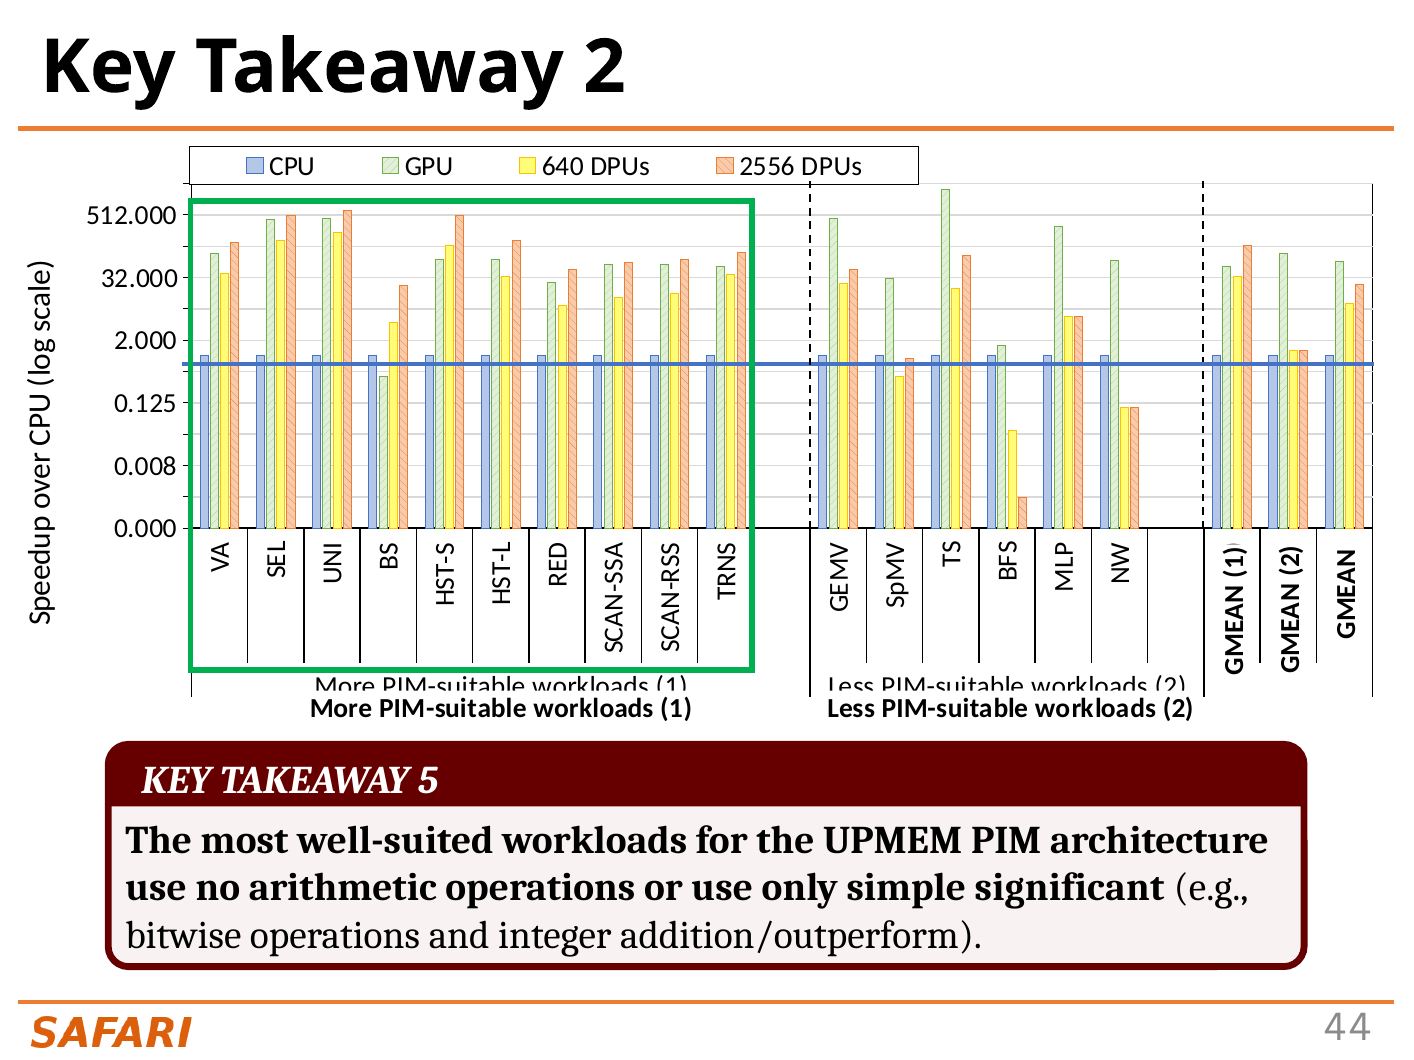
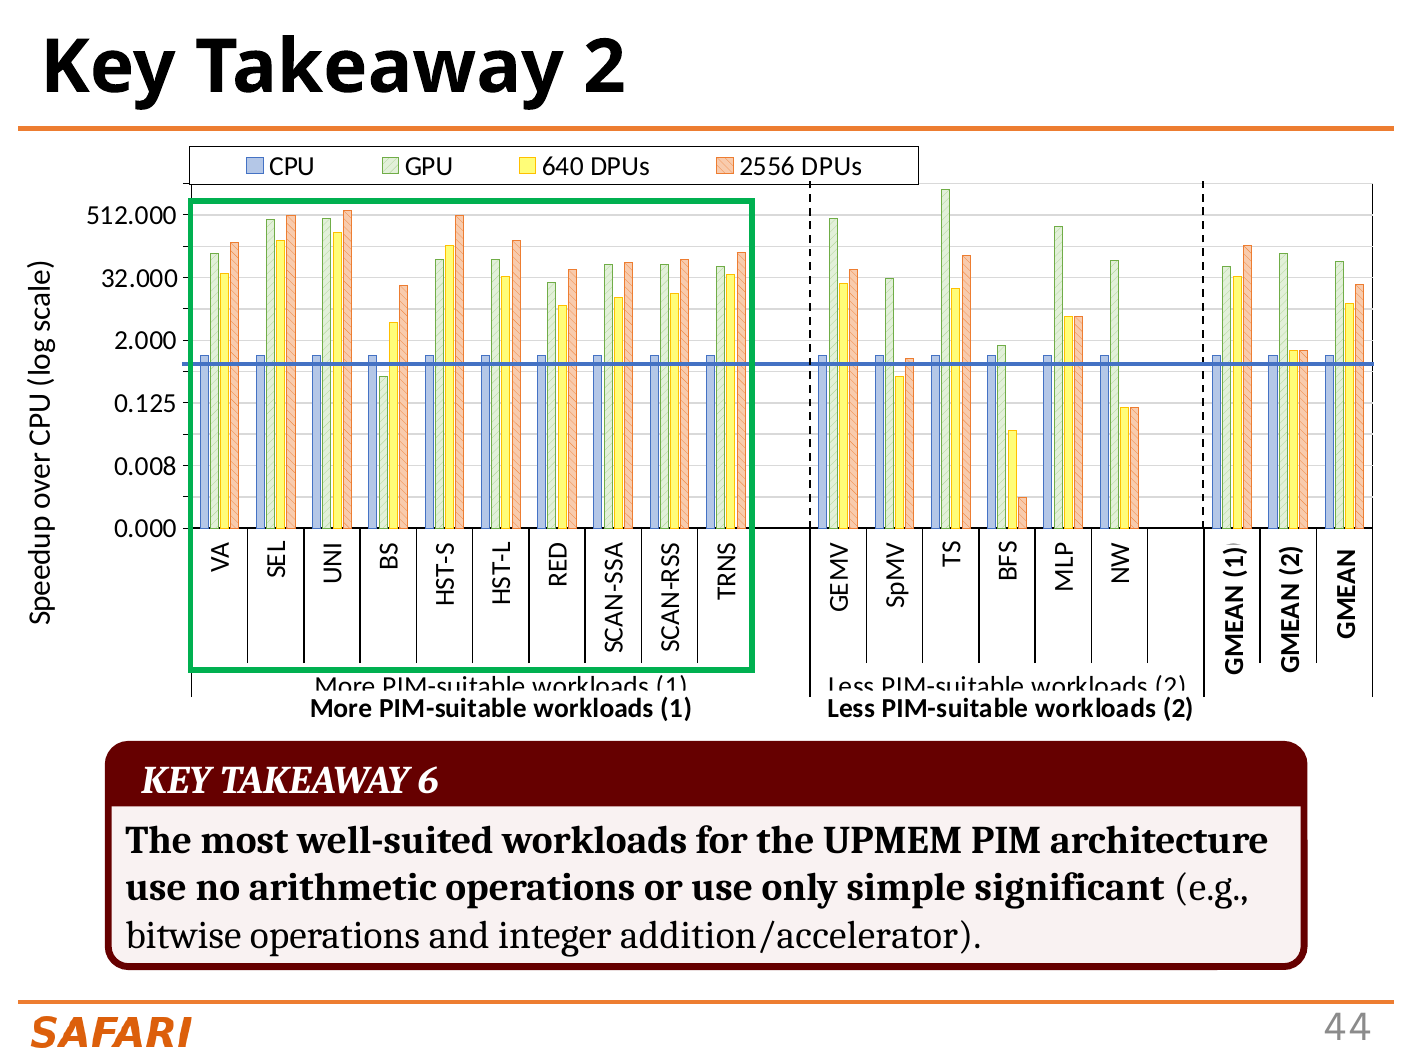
5: 5 -> 6 (428, 781)
addition/outperform: addition/outperform -> addition/accelerator (801, 936)
